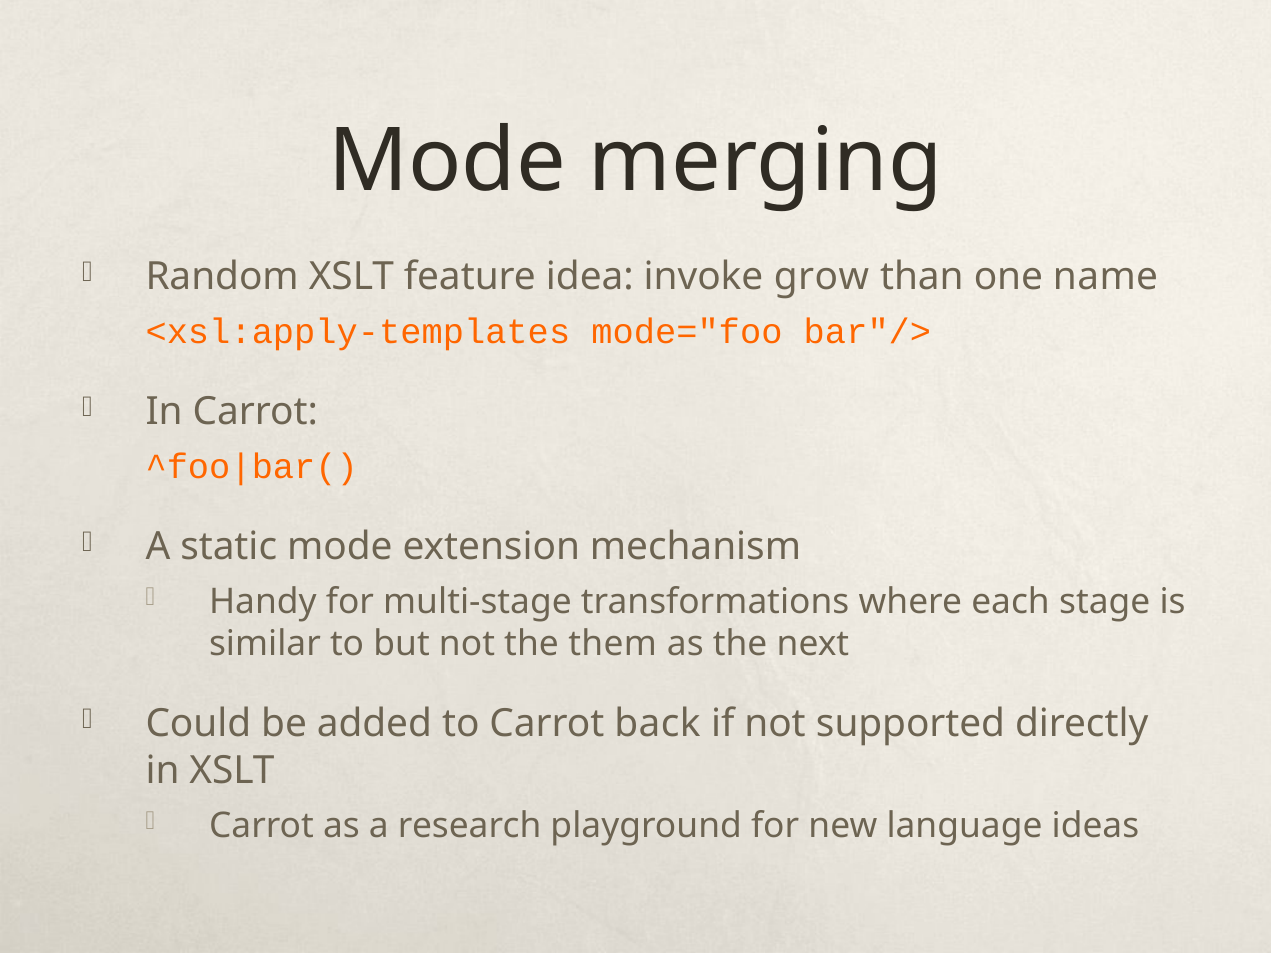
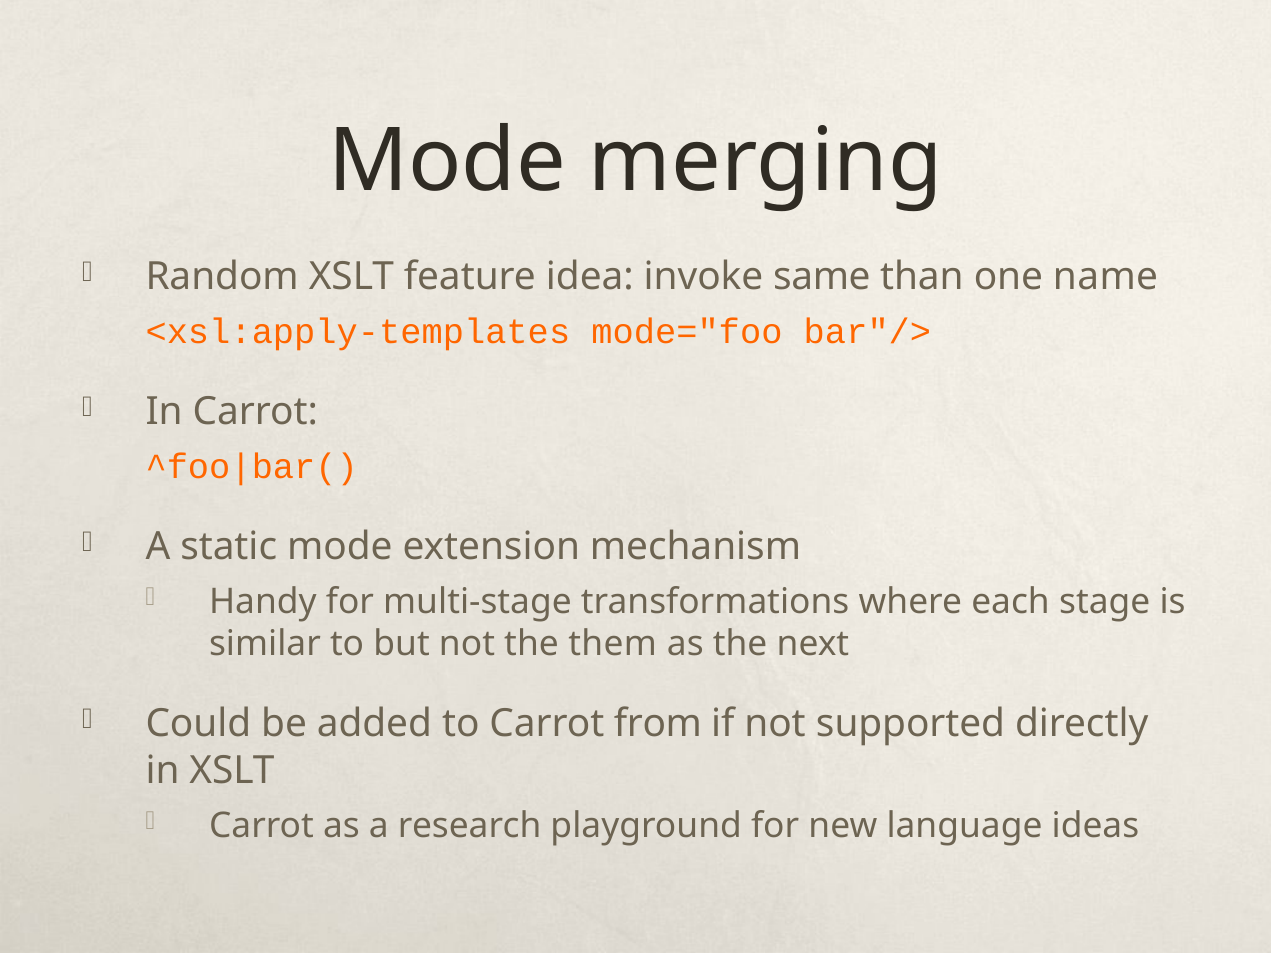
grow: grow -> same (822, 277)
back: back -> from (658, 724)
